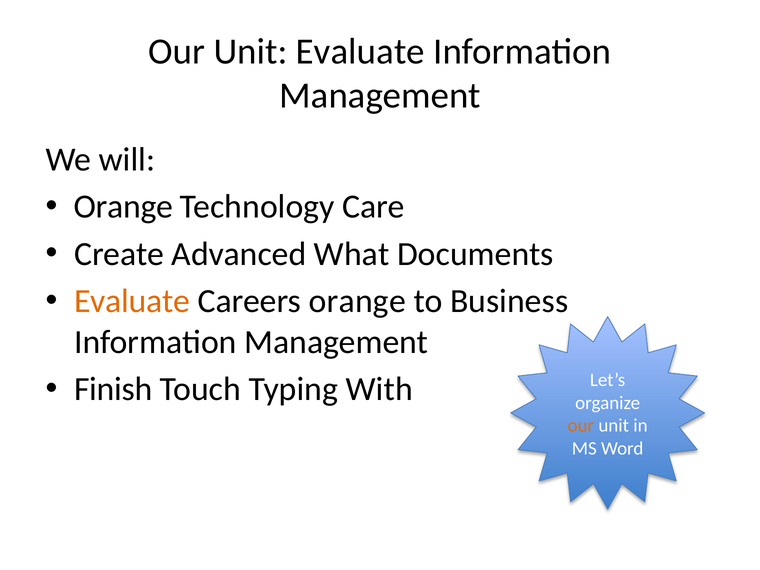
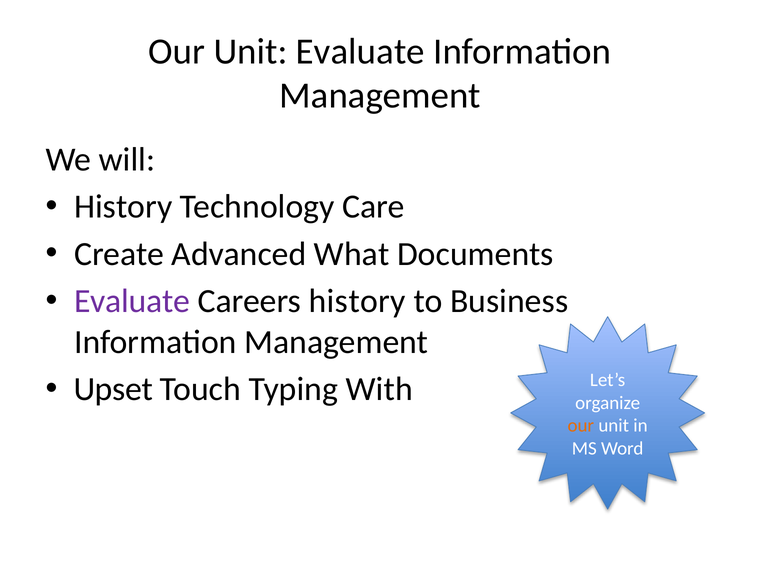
Orange: Orange -> History (123, 207)
Evaluate colour: orange -> purple (132, 301)
Careers orange: orange -> history (357, 301)
Finish: Finish -> Upset (113, 389)
